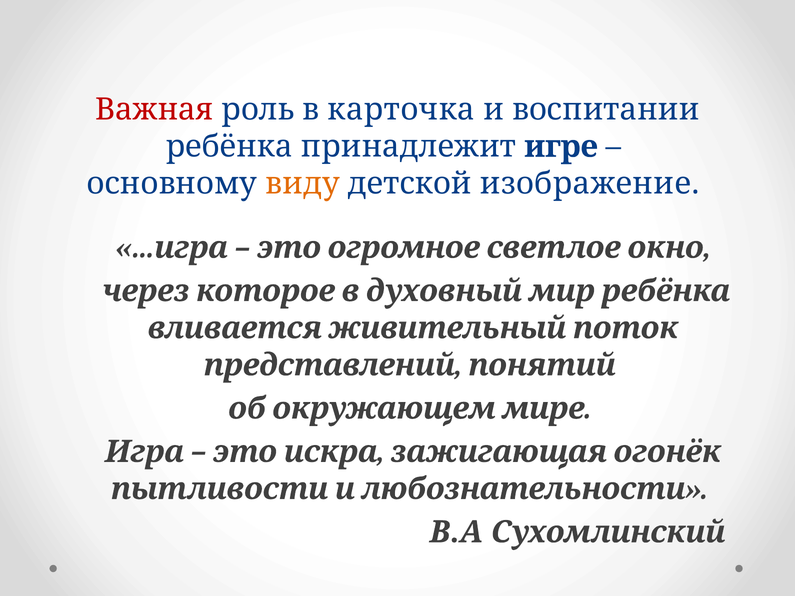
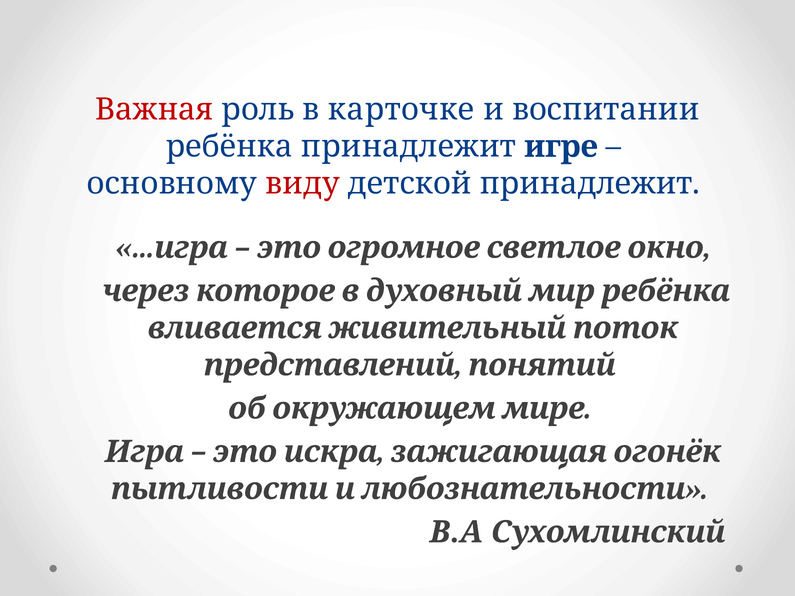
карточка: карточка -> карточке (401, 110)
виду colour: orange -> red (302, 184)
детской изображение: изображение -> принадлежит (590, 184)
